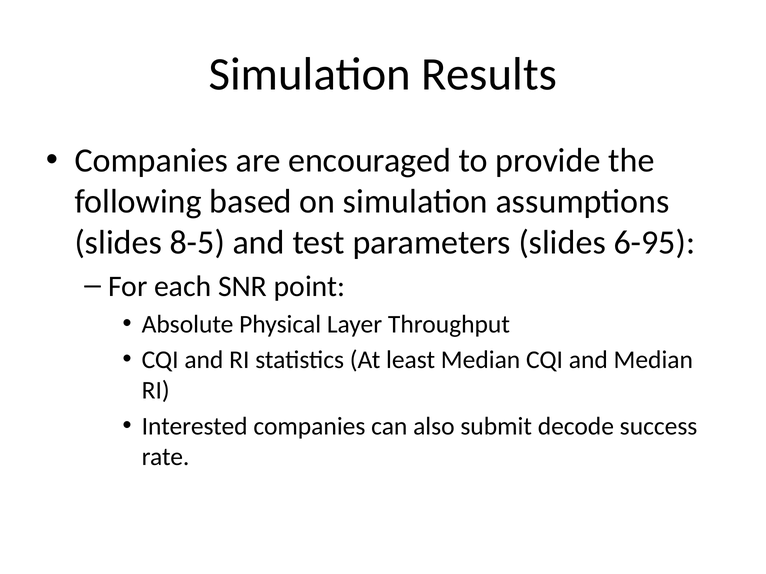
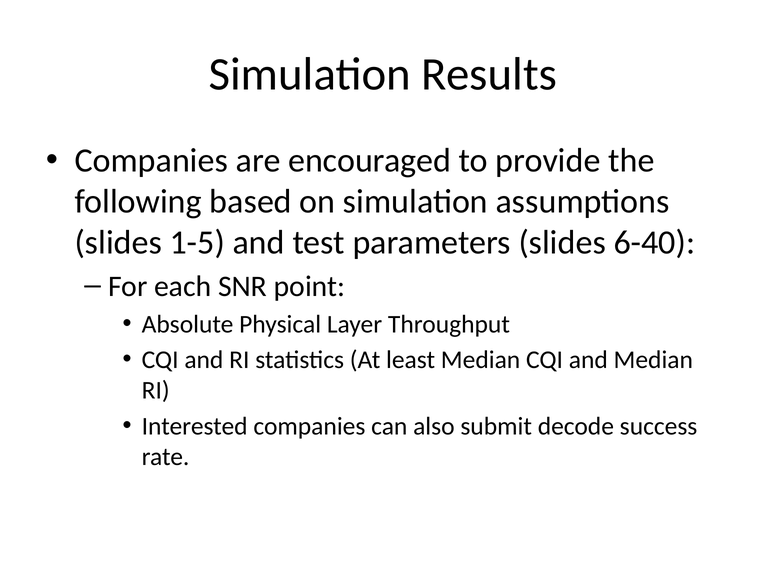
8-5: 8-5 -> 1-5 (197, 243)
6-95: 6-95 -> 6-40 (654, 243)
